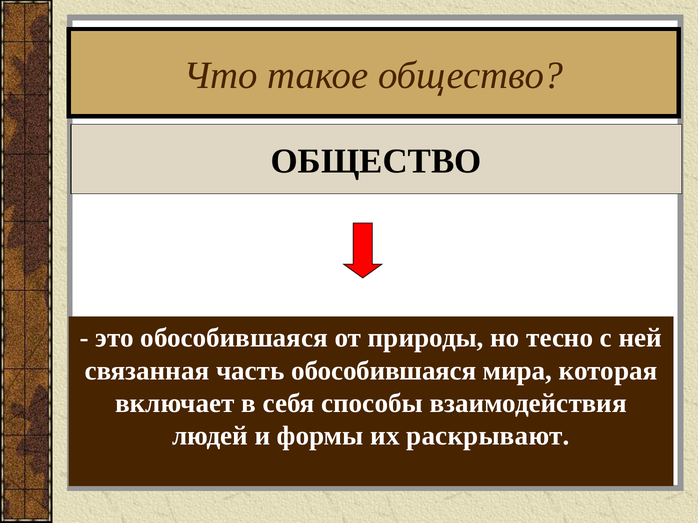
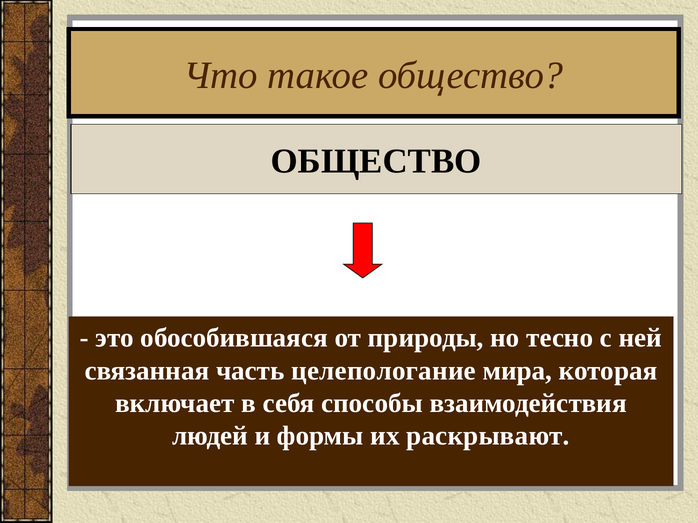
часть обособившаяся: обособившаяся -> целепологание (384, 371)
